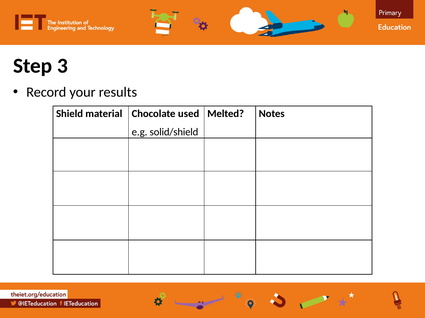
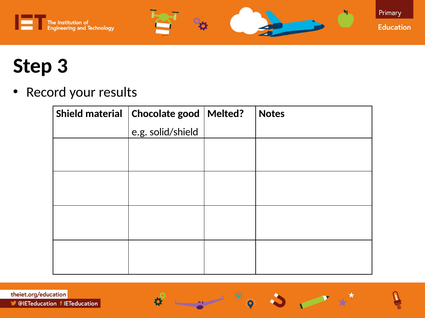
used: used -> good (189, 114)
